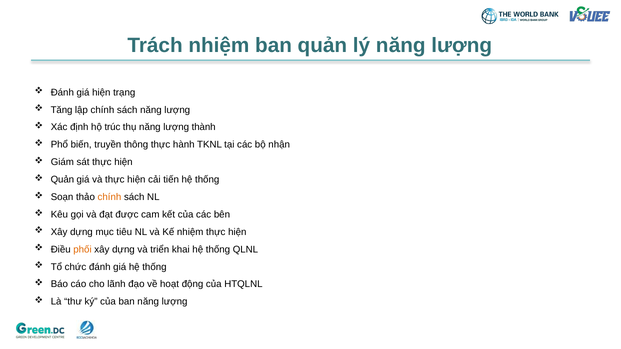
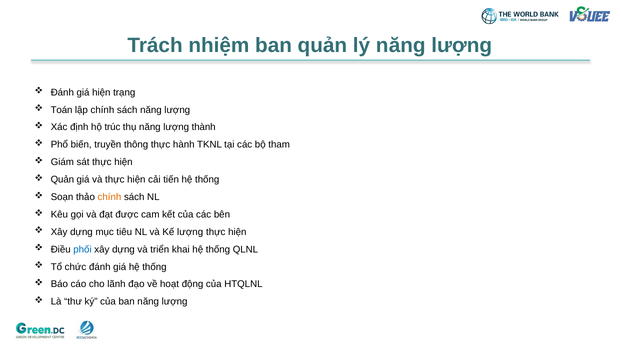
Tăng: Tăng -> Toán (62, 110)
nhận: nhận -> tham (279, 145)
Kế nhiệm: nhiệm -> lượng (190, 232)
phối colour: orange -> blue (82, 250)
